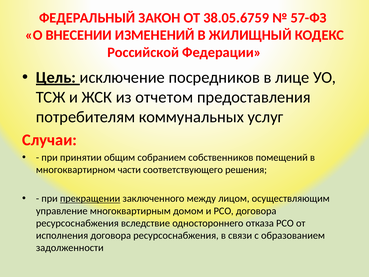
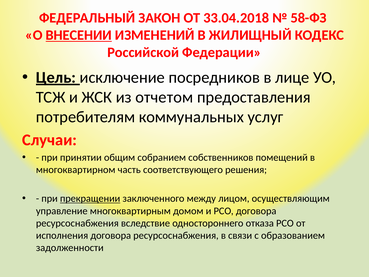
38.05.6759: 38.05.6759 -> 33.04.2018 (236, 18)
57-ФЗ: 57-ФЗ -> 58-ФЗ (309, 18)
ВНЕСЕНИИ underline: none -> present (79, 35)
части: части -> часть (129, 170)
